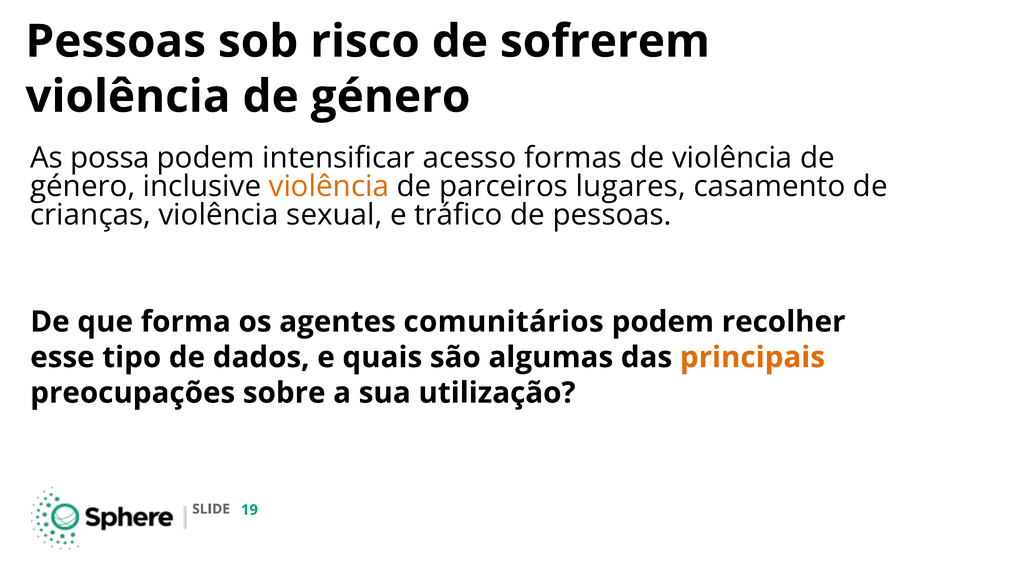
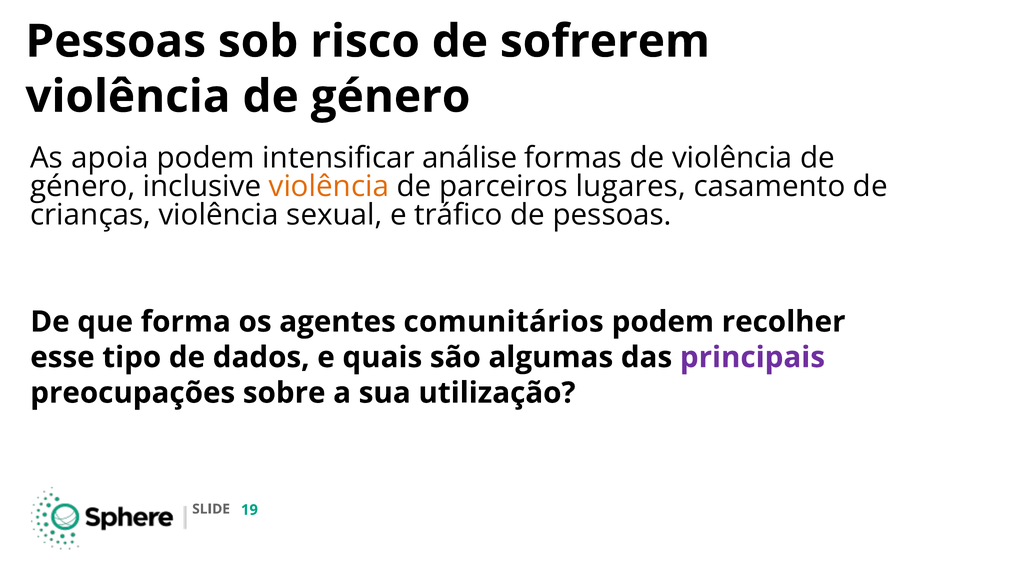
possa: possa -> apoia (110, 158)
acesso: acesso -> análise (470, 158)
principais colour: orange -> purple (752, 357)
